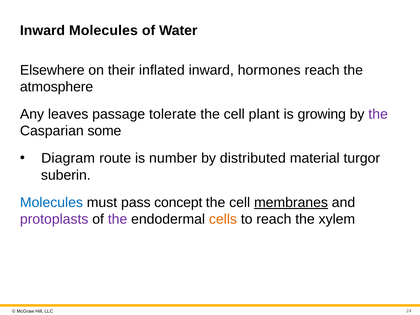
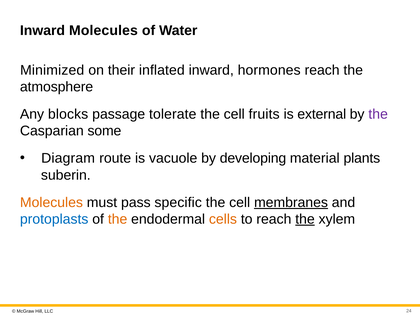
Elsewhere: Elsewhere -> Minimized (52, 70)
leaves: leaves -> blocks (68, 114)
plant: plant -> fruits (264, 114)
growing: growing -> external (322, 114)
number: number -> vacuole (173, 158)
distributed: distributed -> developing (253, 158)
turgor: turgor -> plants (362, 158)
Molecules colour: blue -> orange (51, 202)
concept: concept -> specific (178, 202)
protoplasts colour: purple -> blue (54, 219)
the colour: purple -> orange (118, 219)
the underline: none -> present (305, 219)
